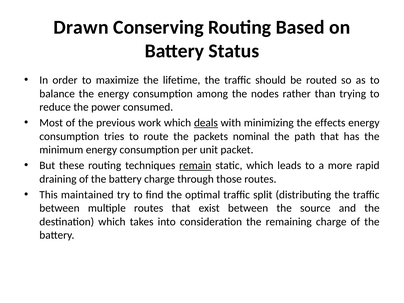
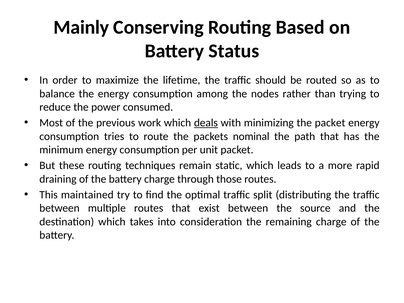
Drawn: Drawn -> Mainly (81, 27)
the effects: effects -> packet (330, 123)
remain underline: present -> none (195, 166)
